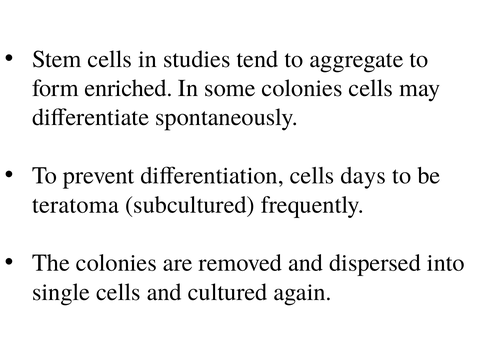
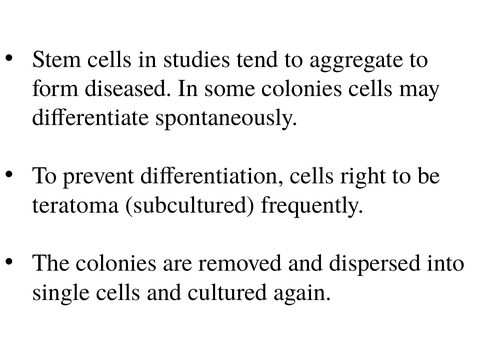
enriched: enriched -> diseased (128, 88)
days: days -> right (363, 176)
